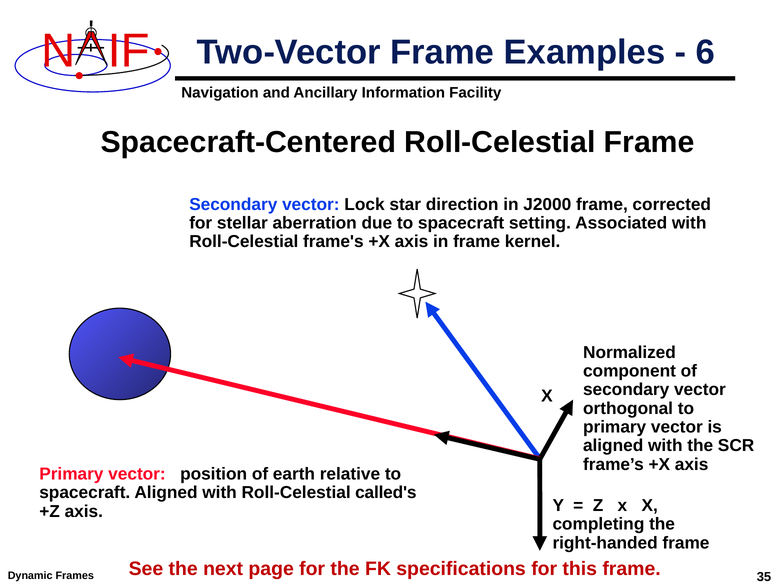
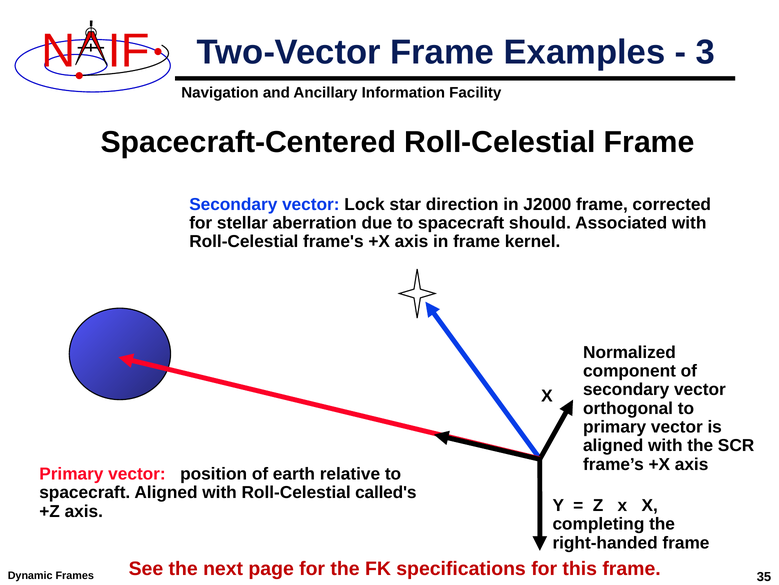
6: 6 -> 3 (706, 52)
setting: setting -> should (540, 223)
